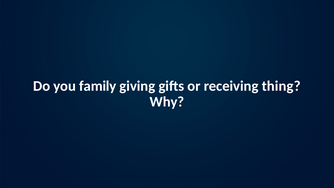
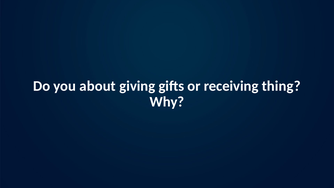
family: family -> about (98, 86)
